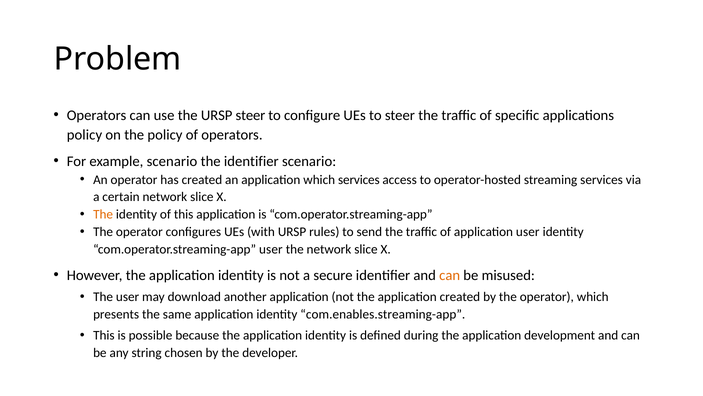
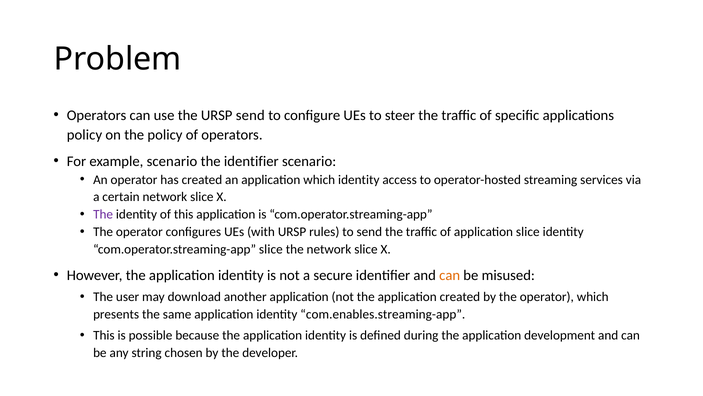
URSP steer: steer -> send (250, 115)
which services: services -> identity (359, 179)
The colour: orange -> purple (103, 214)
application user: user -> slice (528, 232)
com.operator.streaming-app user: user -> slice (271, 249)
